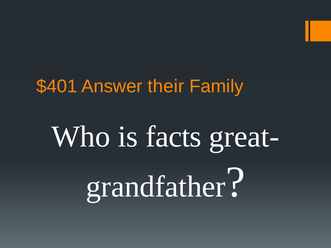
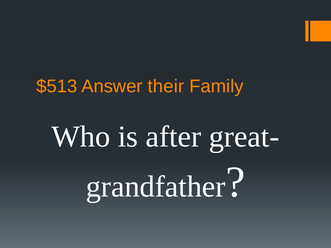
$401: $401 -> $513 (57, 86)
facts: facts -> after (173, 137)
